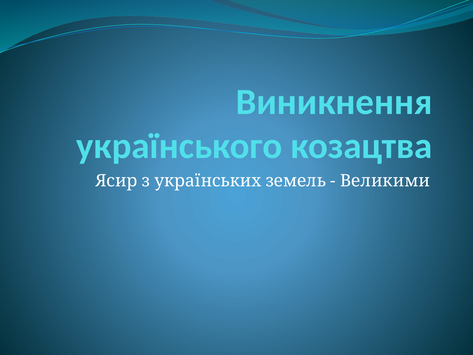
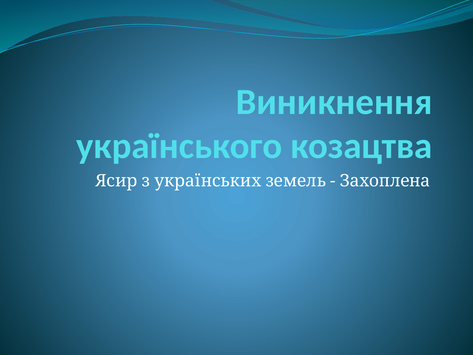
Великими: Великими -> Захоплена (385, 181)
